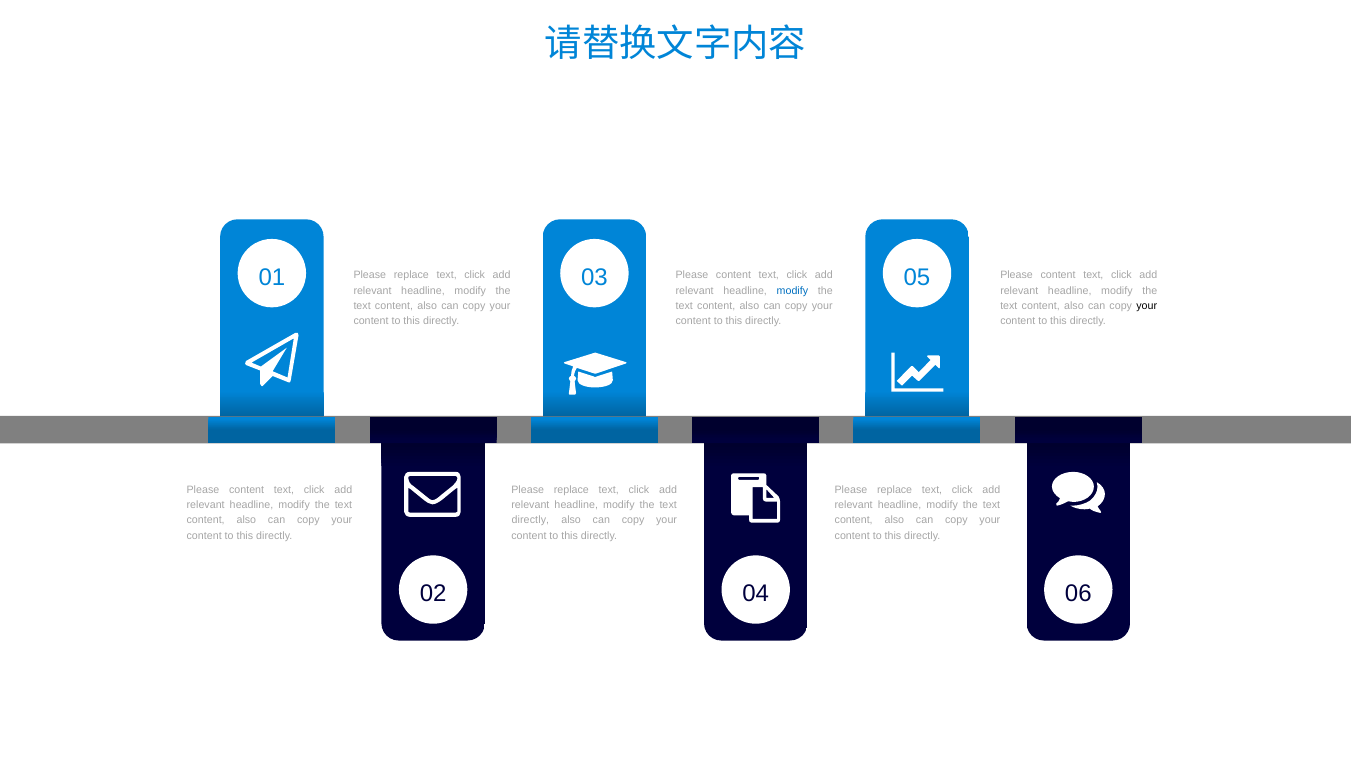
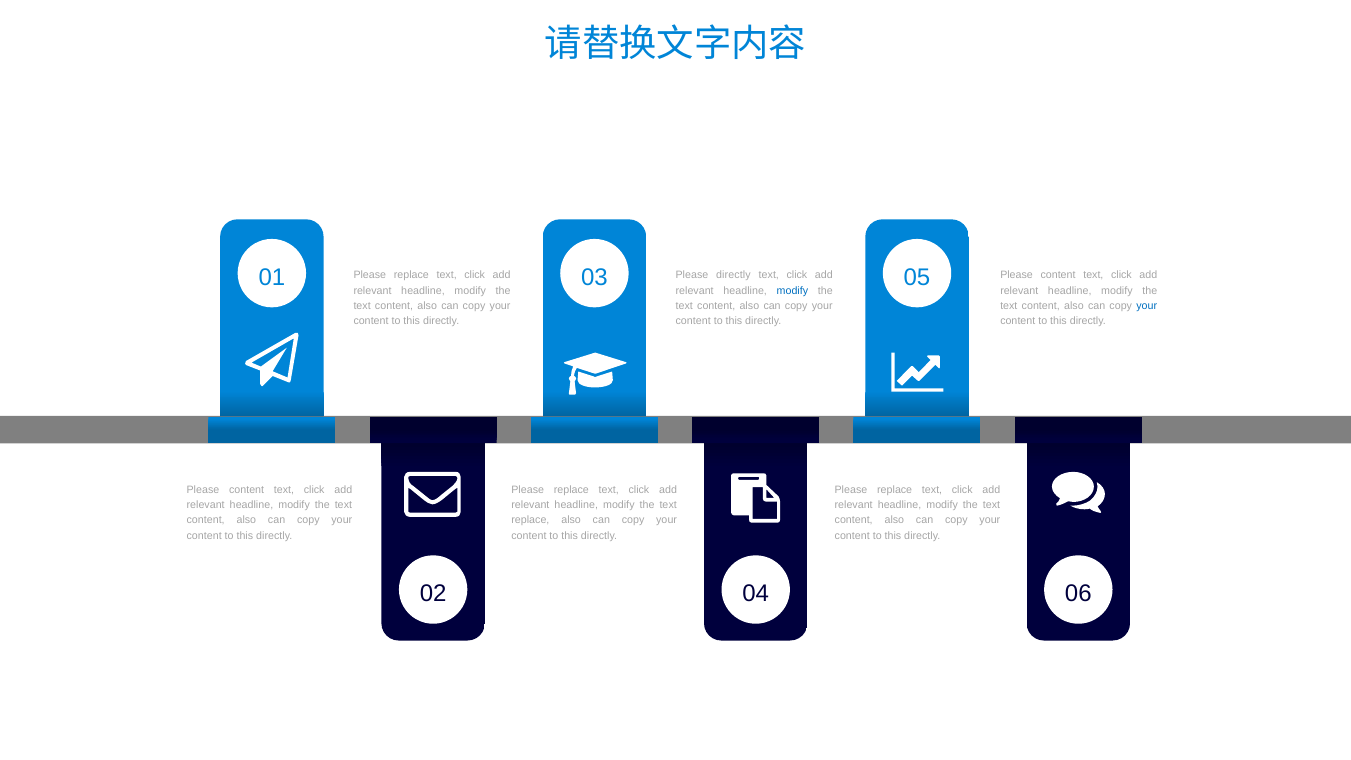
content: content -> directly (733, 275)
your colour: black -> blue (1147, 306)
directly: directly -> replace (530, 520)
